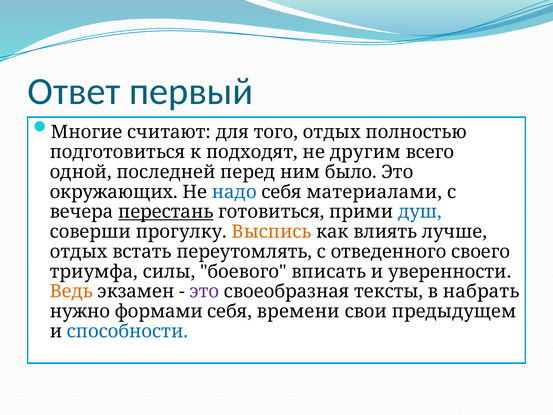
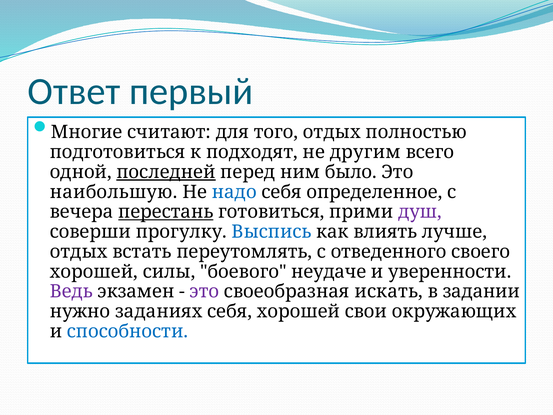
последней underline: none -> present (166, 172)
окружающих: окружающих -> наибольшую (114, 192)
материалами: материалами -> определенное (374, 192)
душ colour: blue -> purple (420, 212)
Выспись colour: orange -> blue (272, 232)
триумфа: триумфа -> хорошей (94, 271)
вписать: вписать -> неудаче (329, 271)
Ведь colour: orange -> purple (71, 291)
тексты: тексты -> искать (389, 291)
набрать: набрать -> задании (481, 291)
формами: формами -> заданиях (159, 311)
себя времени: времени -> хорошей (298, 311)
предыдущем: предыдущем -> окружающих (454, 311)
